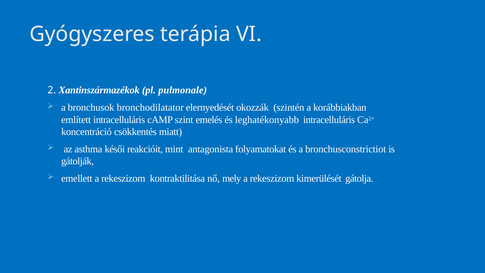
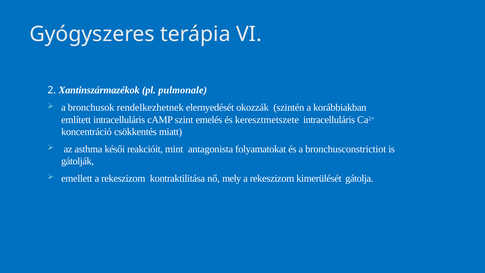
bronchodilatator: bronchodilatator -> rendelkezhetnek (150, 107)
leghatékonyabb: leghatékonyabb -> keresztmetszete (267, 120)
